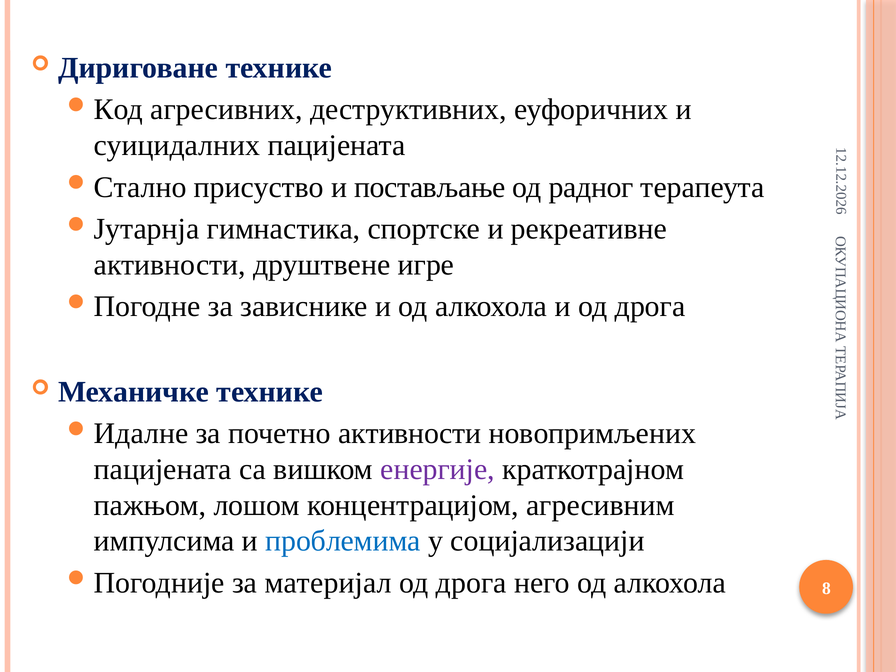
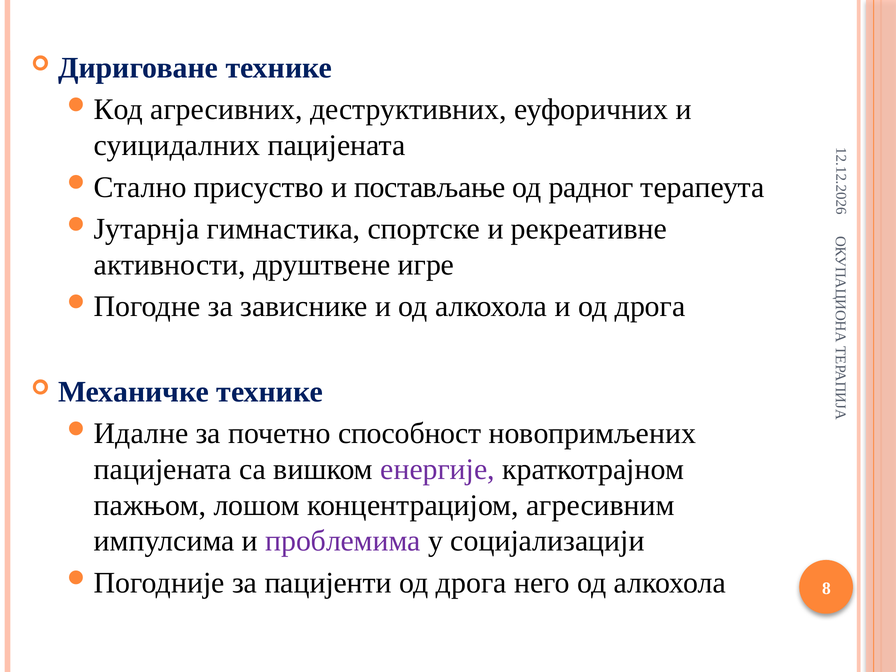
почетно активности: активности -> способност (410, 434)
проблемима colour: blue -> purple (343, 541)
материјал: материјал -> пацијенти (328, 583)
